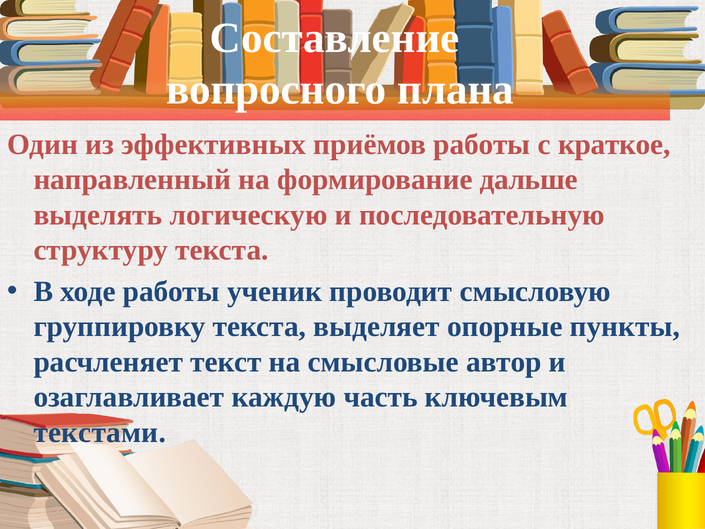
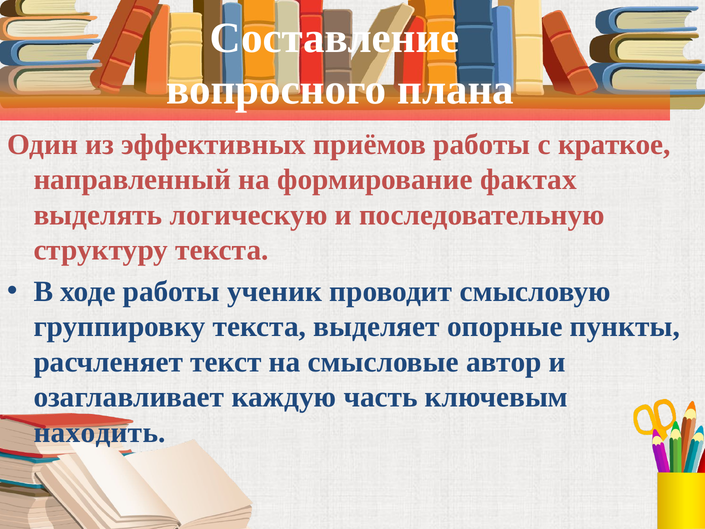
дальше: дальше -> фактах (529, 180)
текстами: текстами -> находить (100, 432)
